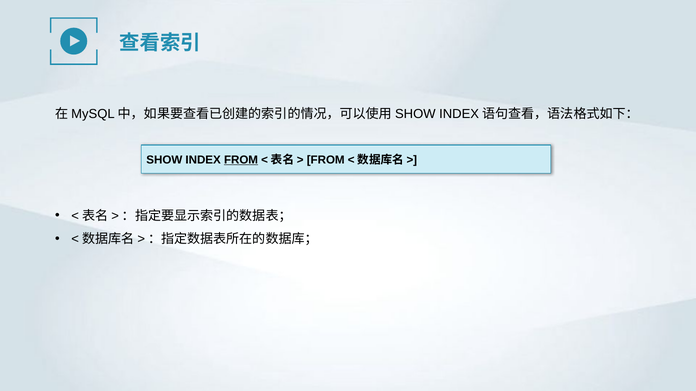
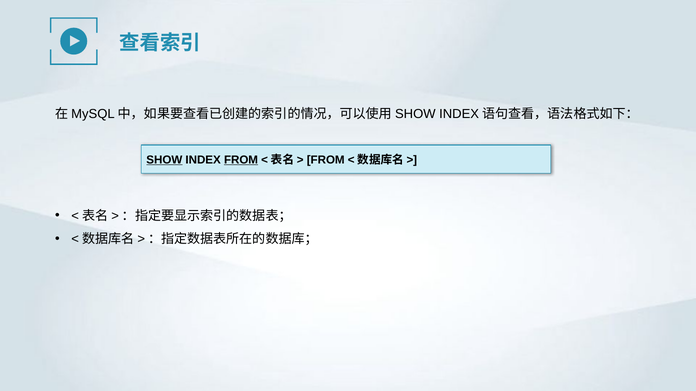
SHOW underline: none -> present (164, 160)
